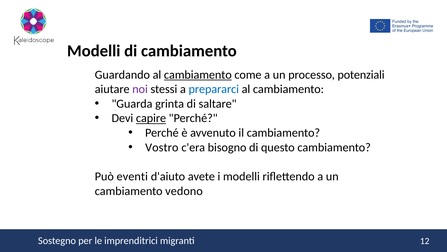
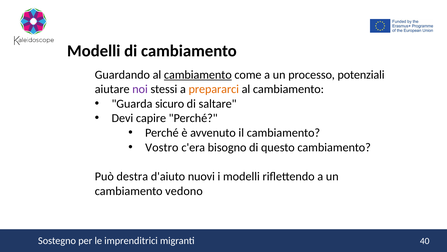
prepararci colour: blue -> orange (214, 89)
grinta: grinta -> sicuro (170, 104)
capire underline: present -> none (151, 118)
eventi: eventi -> destra (132, 176)
avete: avete -> nuovi (201, 176)
12: 12 -> 40 (425, 241)
